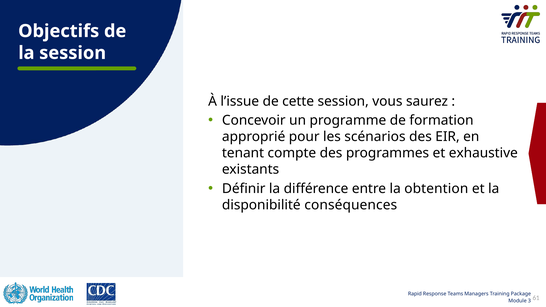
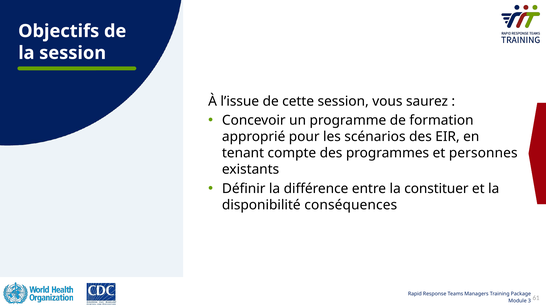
exhaustive: exhaustive -> personnes (483, 153)
obtention: obtention -> constituer (436, 189)
